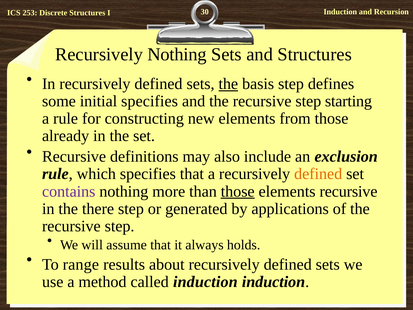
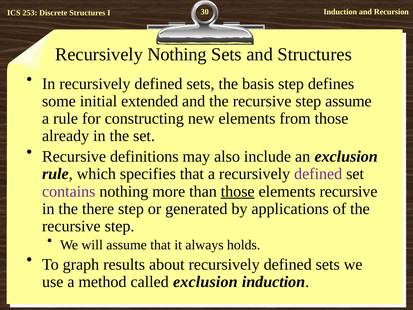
the underline: present -> none (228, 84)
initial specifies: specifies -> extended (150, 101)
step starting: starting -> assume (348, 101)
defined colour: orange -> purple (318, 174)
range: range -> graph (81, 264)
called induction: induction -> exclusion (205, 282)
